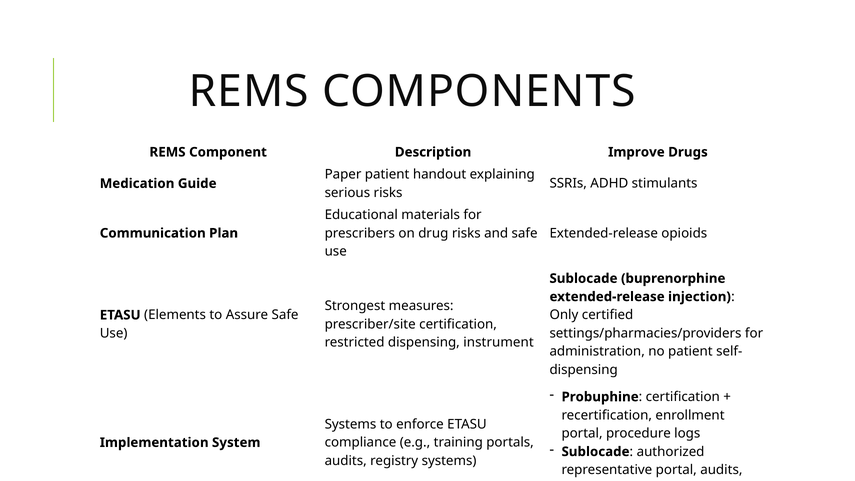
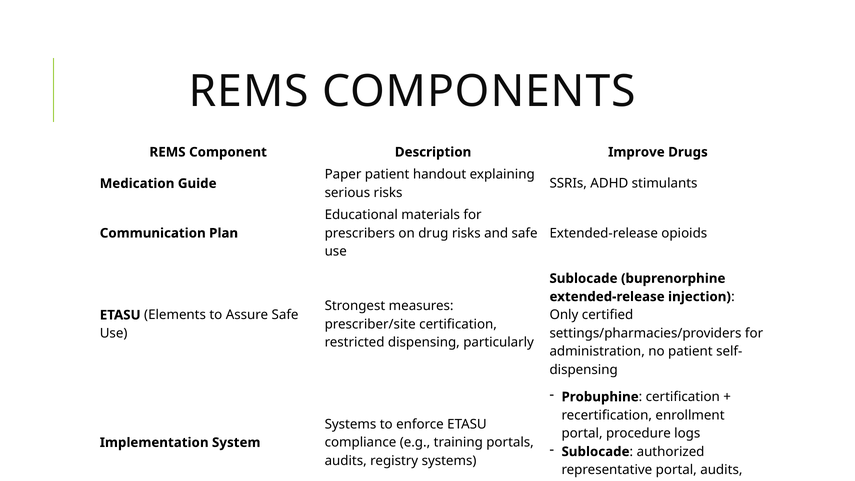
instrument: instrument -> particularly (499, 342)
